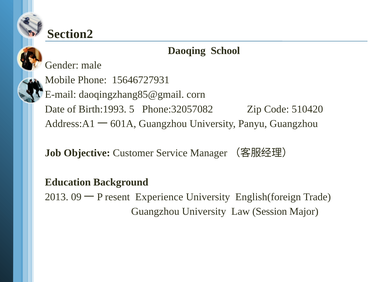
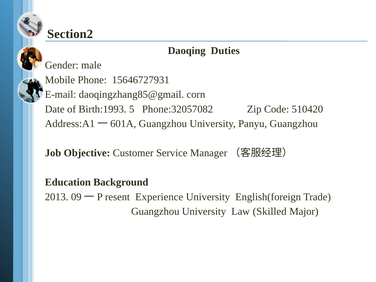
School: School -> Duties (225, 51)
Session: Session -> Skilled (270, 212)
